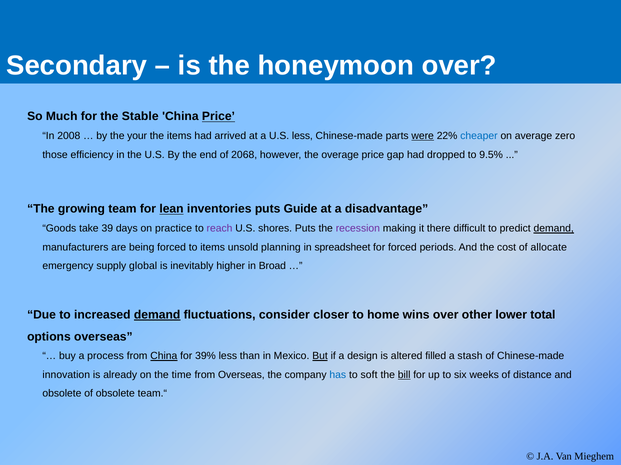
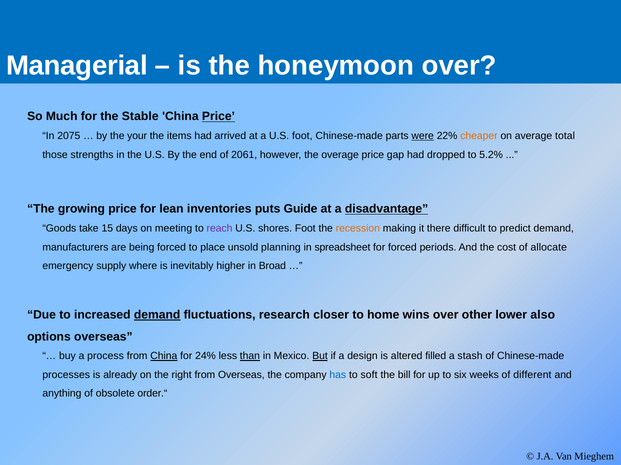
Secondary: Secondary -> Managerial (77, 66)
2008: 2008 -> 2075 (69, 136)
U.S less: less -> foot (302, 136)
cheaper colour: blue -> orange (479, 136)
zero: zero -> total (565, 136)
efficiency: efficiency -> strengths (92, 155)
2068: 2068 -> 2061 (244, 155)
9.5%: 9.5% -> 5.2% (491, 155)
growing team: team -> price (123, 209)
lean underline: present -> none (171, 209)
disadvantage underline: none -> present (387, 209)
39: 39 -> 15 (107, 229)
practice: practice -> meeting (174, 229)
shores Puts: Puts -> Foot (305, 229)
recession colour: purple -> orange (358, 229)
demand underline: present -> none (554, 229)
to items: items -> place (213, 248)
global: global -> where (143, 266)
consider: consider -> research (284, 315)
total: total -> also (543, 315)
39%: 39% -> 24% (205, 357)
than underline: none -> present (250, 357)
innovation: innovation -> processes (66, 375)
time: time -> right (182, 375)
bill underline: present -> none (404, 375)
distance: distance -> different (532, 375)
obsolete: obsolete -> anything (62, 394)
team.“: team.“ -> order.“ (152, 394)
